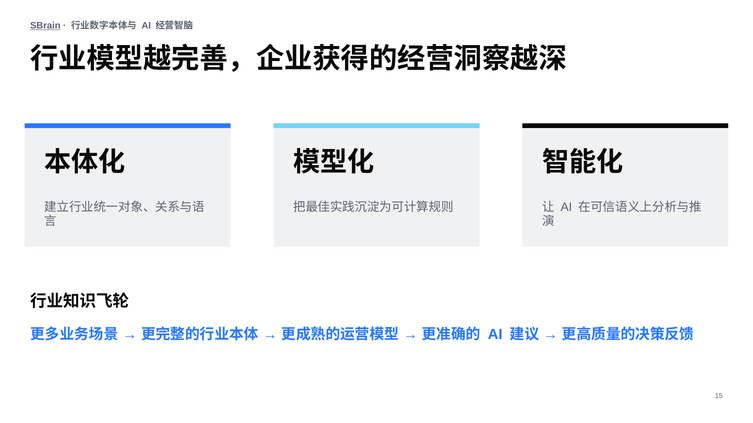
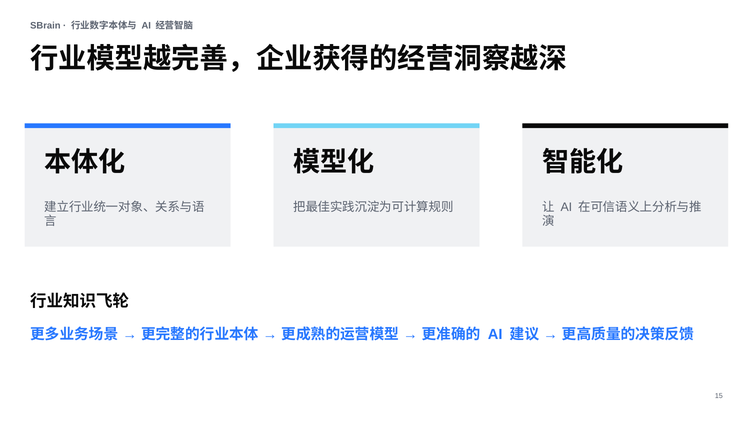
SBrain underline: present -> none (45, 26)
